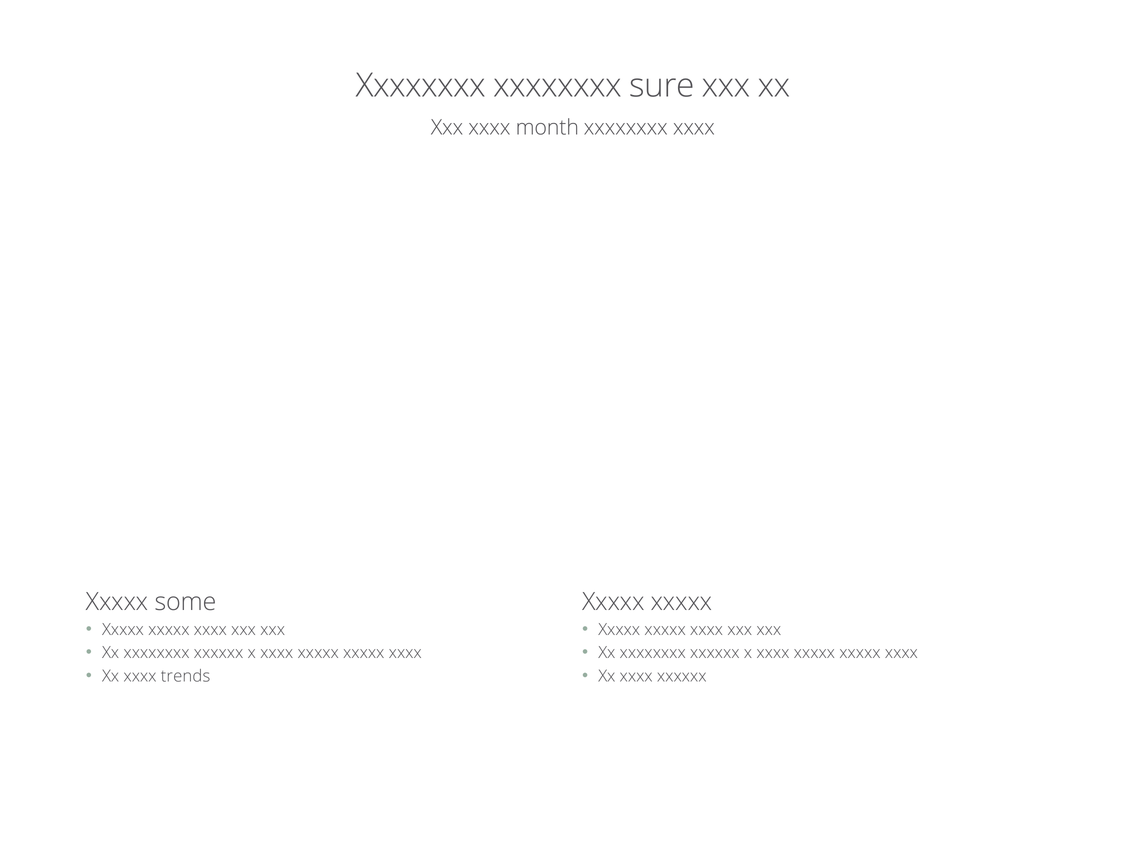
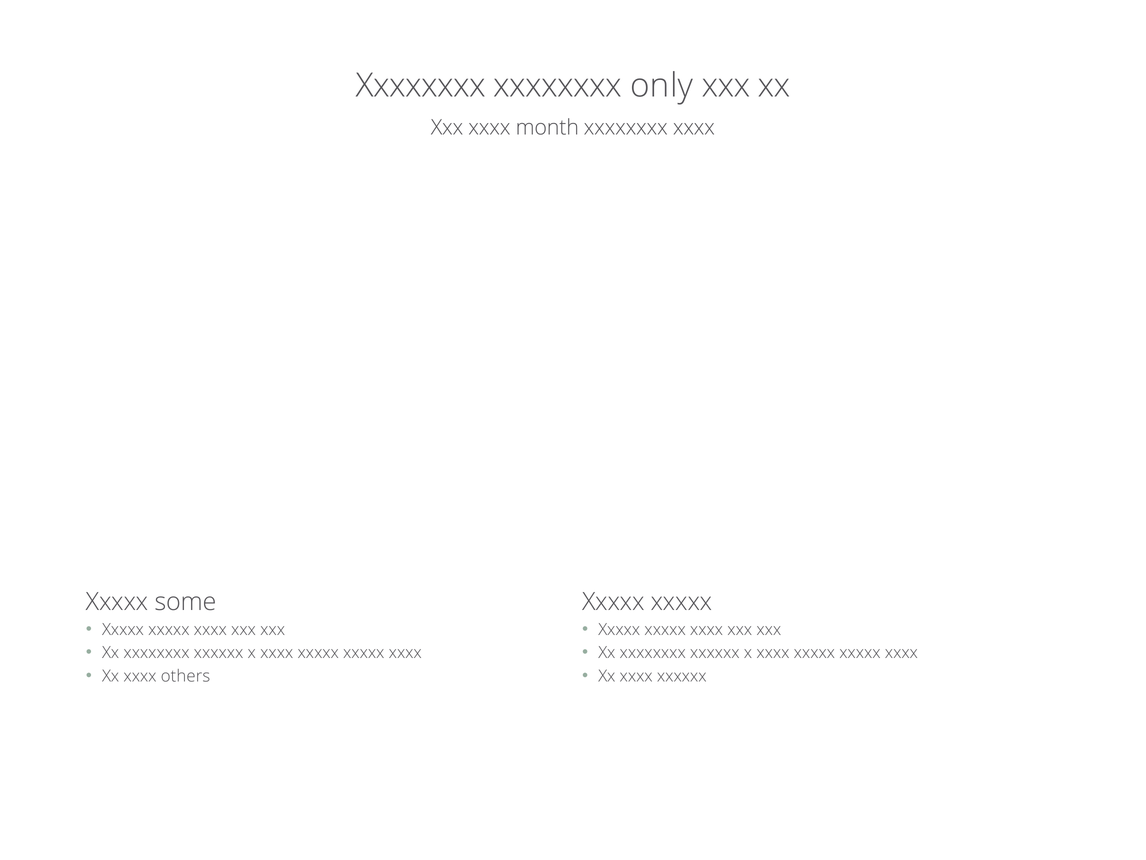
sure: sure -> only (662, 86)
trends: trends -> others (186, 676)
